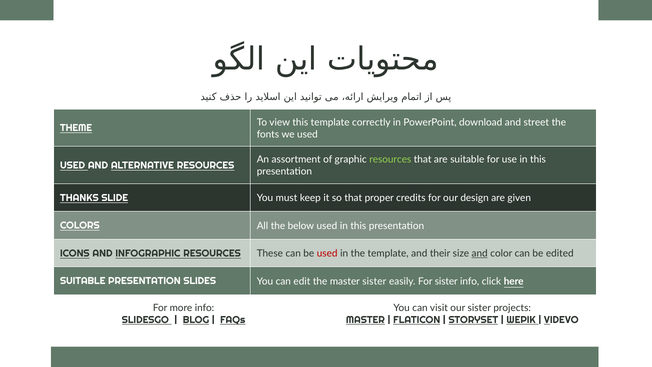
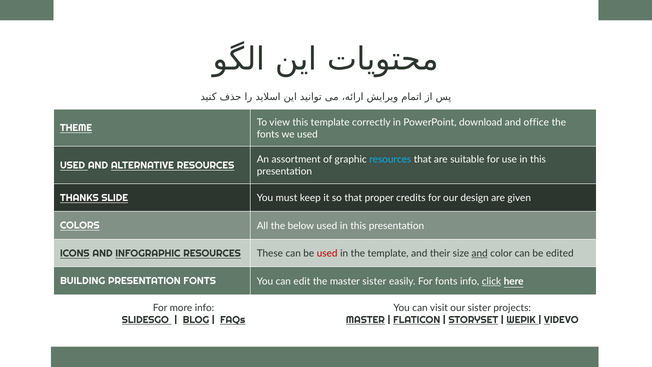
street: street -> office (536, 122)
resources colour: light green -> light blue (390, 159)
SUITABLE: SUITABLE -> BUILDING (83, 281)
PRESENTATION SLIDES: SLIDES -> FONTS (200, 281)
For sister: sister -> fonts (446, 281)
click underline: none -> present (491, 281)
